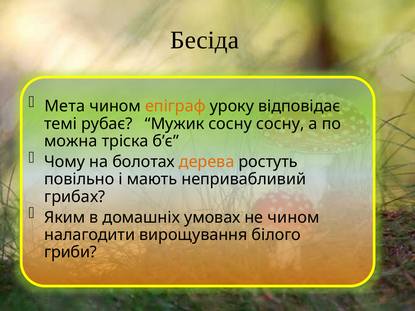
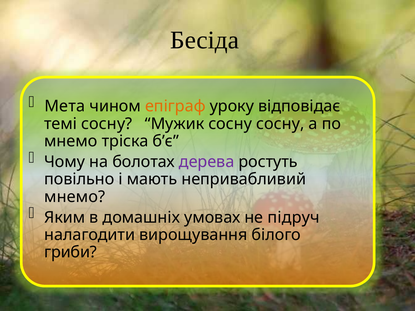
темі рубає: рубає -> сосну (107, 124)
можна: можна -> мнемо (71, 141)
дерева colour: orange -> purple (207, 162)
грибах: грибах -> мнемо (75, 197)
не чином: чином -> підруч (294, 218)
